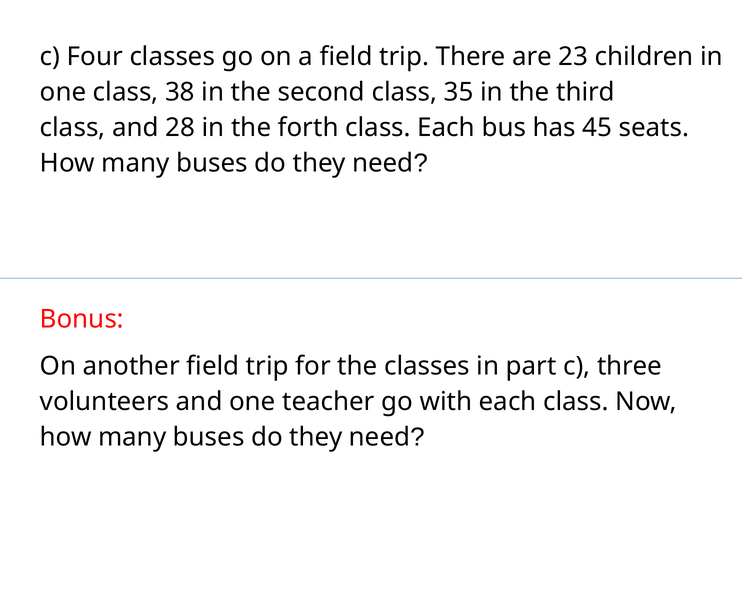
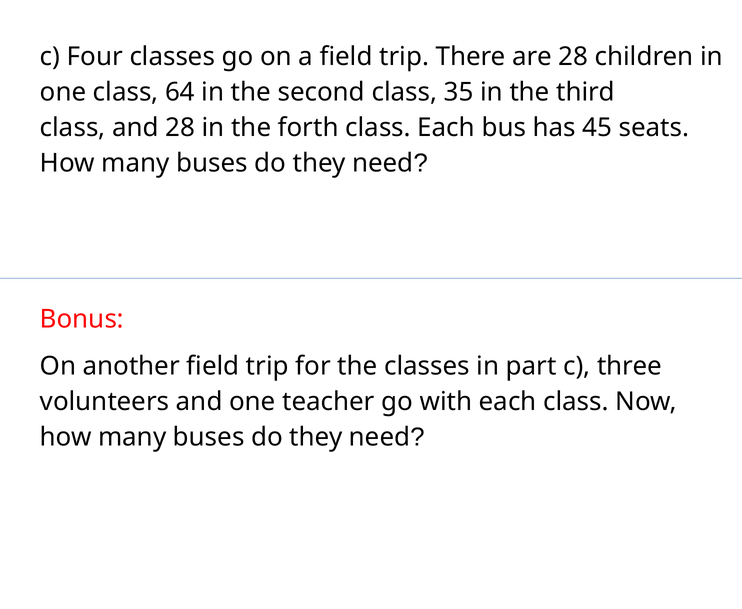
are 23: 23 -> 28 (573, 57)
38: 38 -> 64 (180, 92)
